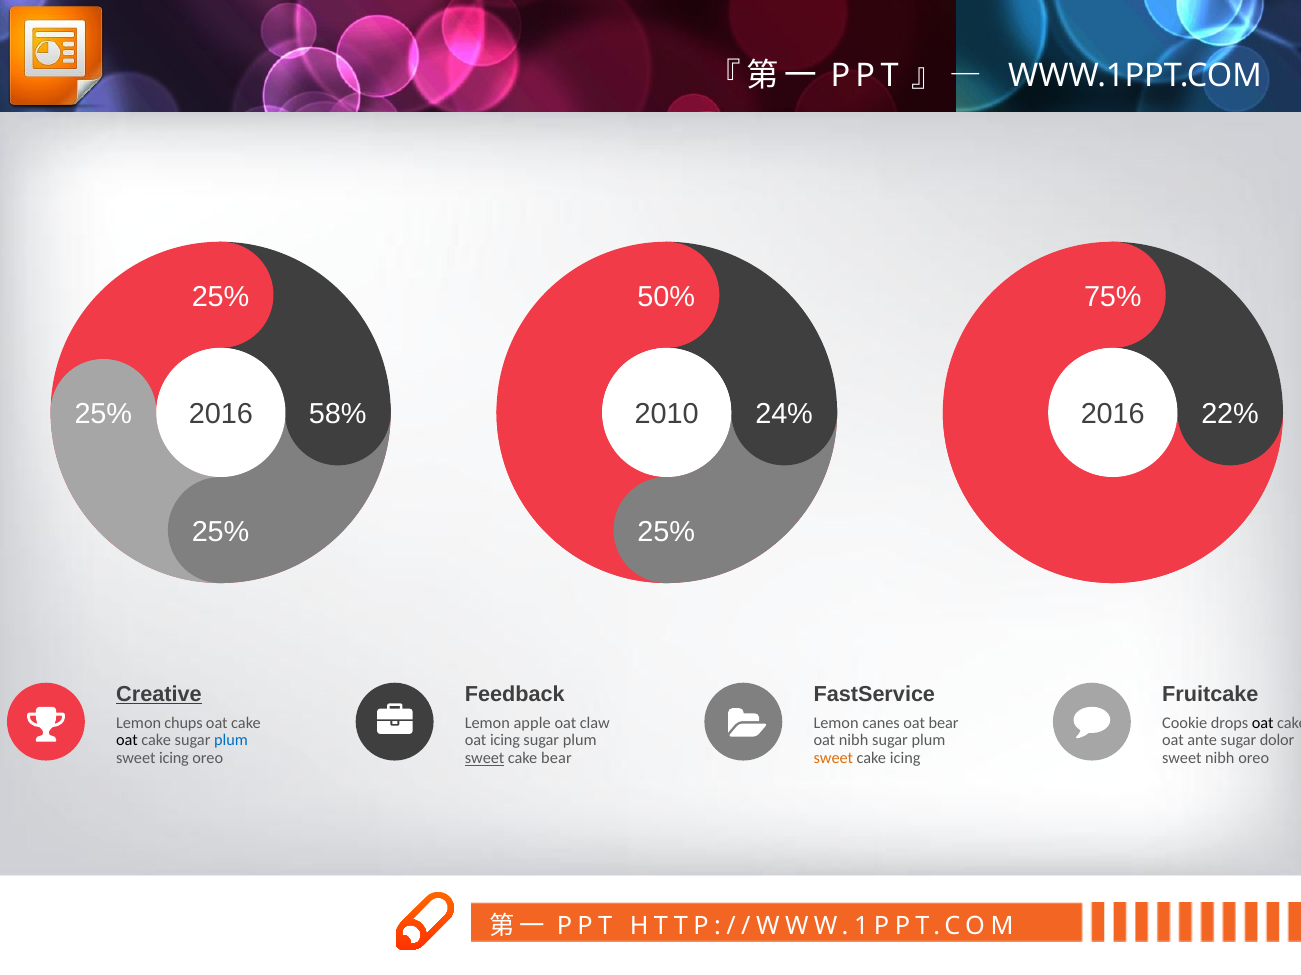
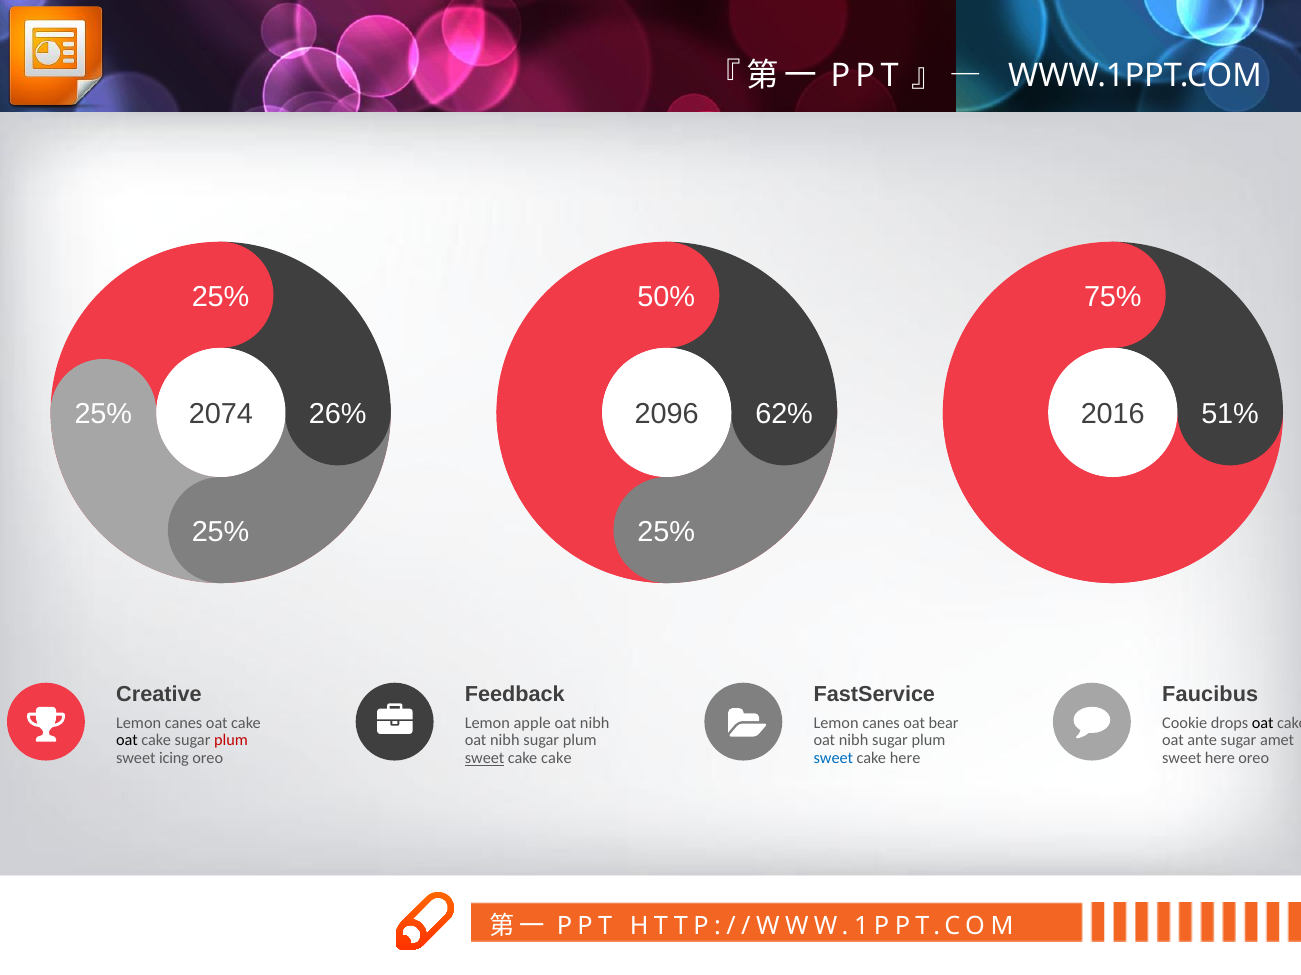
25% 2016: 2016 -> 2074 (221, 415)
58%: 58% -> 26% (338, 415)
24%: 24% -> 62% (784, 415)
22%: 22% -> 51% (1230, 415)
2010: 2010 -> 2096 (667, 415)
Creative underline: present -> none (159, 695)
Fruitcake: Fruitcake -> Faucibus (1210, 695)
chups: chups -> canes (184, 723)
claw: claw -> nibh (595, 723)
plum colour: blue -> red (231, 741)
icing: icing -> nibh (505, 741)
dolor: dolor -> amet (1277, 741)
cake bear: bear -> cake (556, 759)
sweet colour: orange -> blue (833, 759)
cake icing: icing -> here (905, 759)
sweet nibh: nibh -> here (1220, 759)
